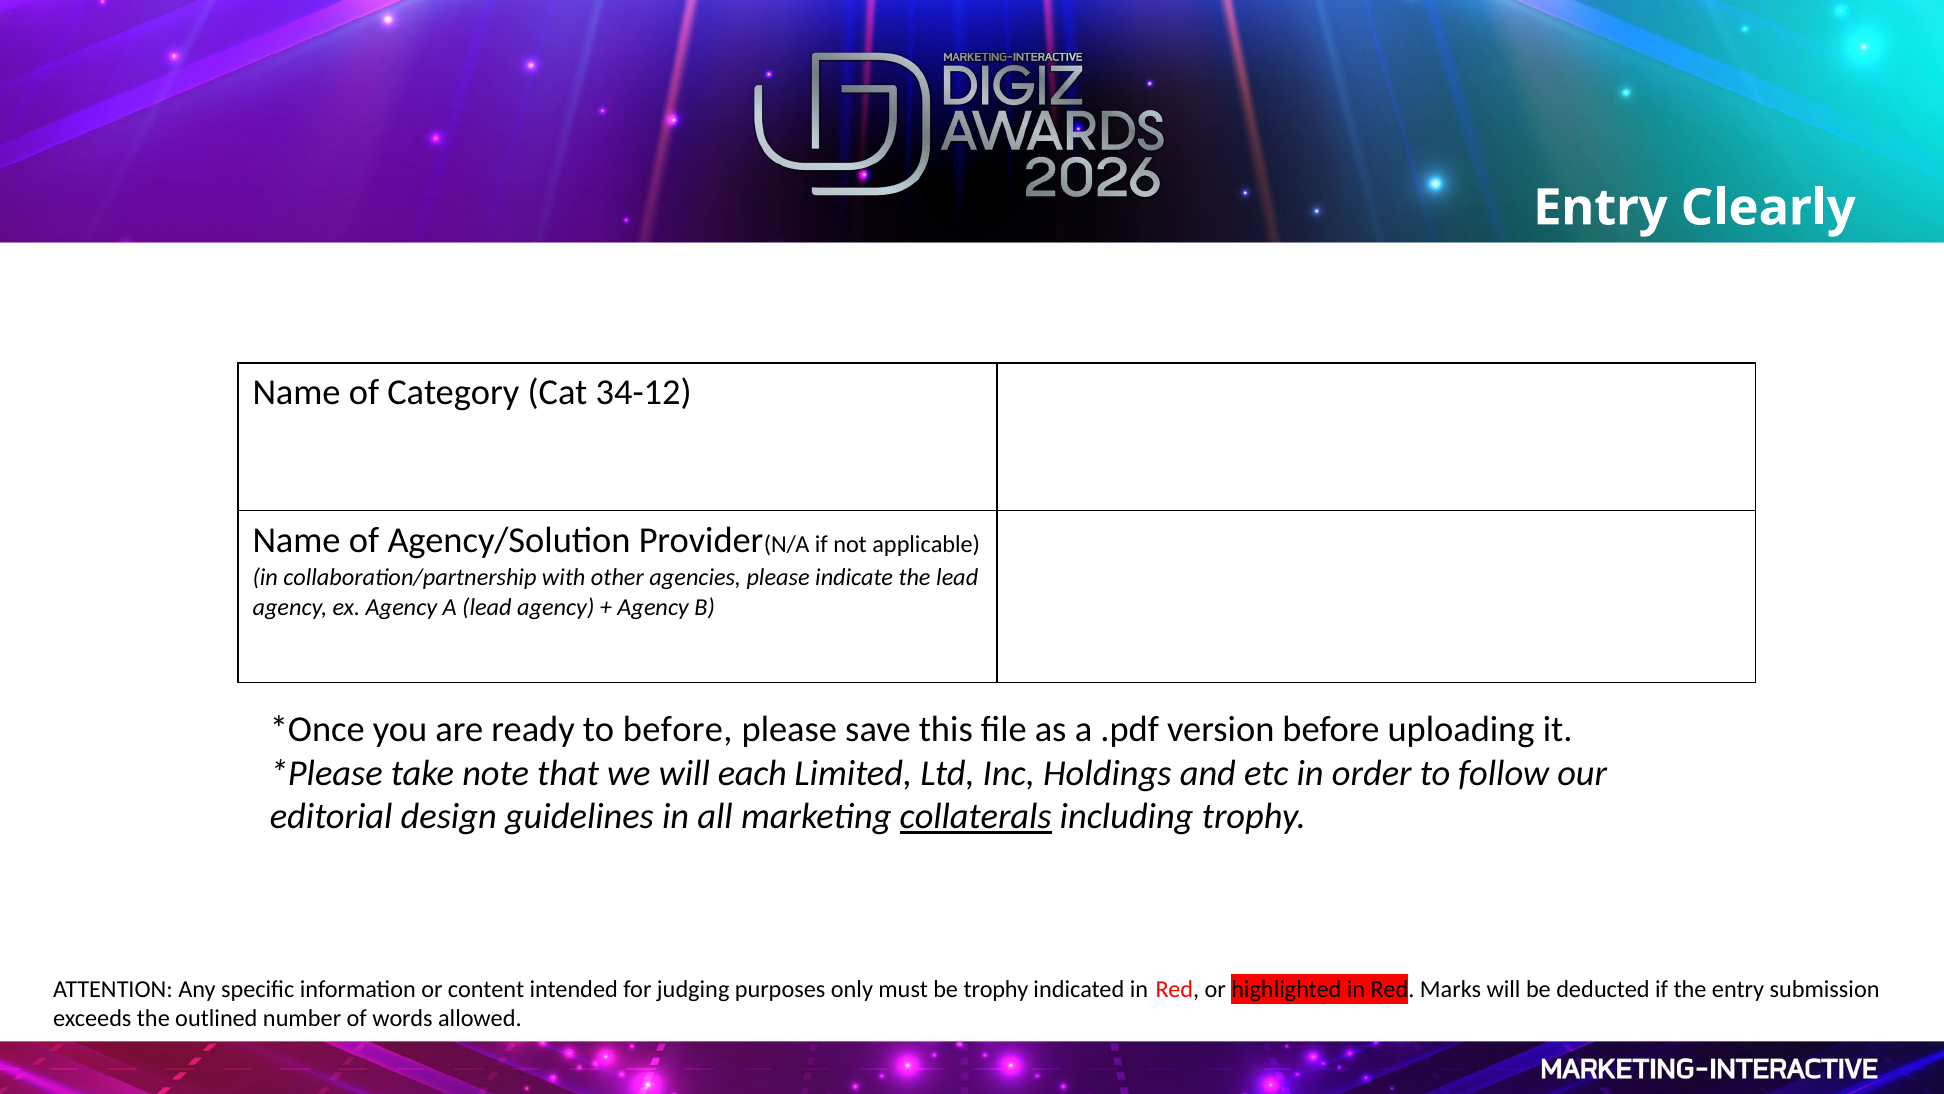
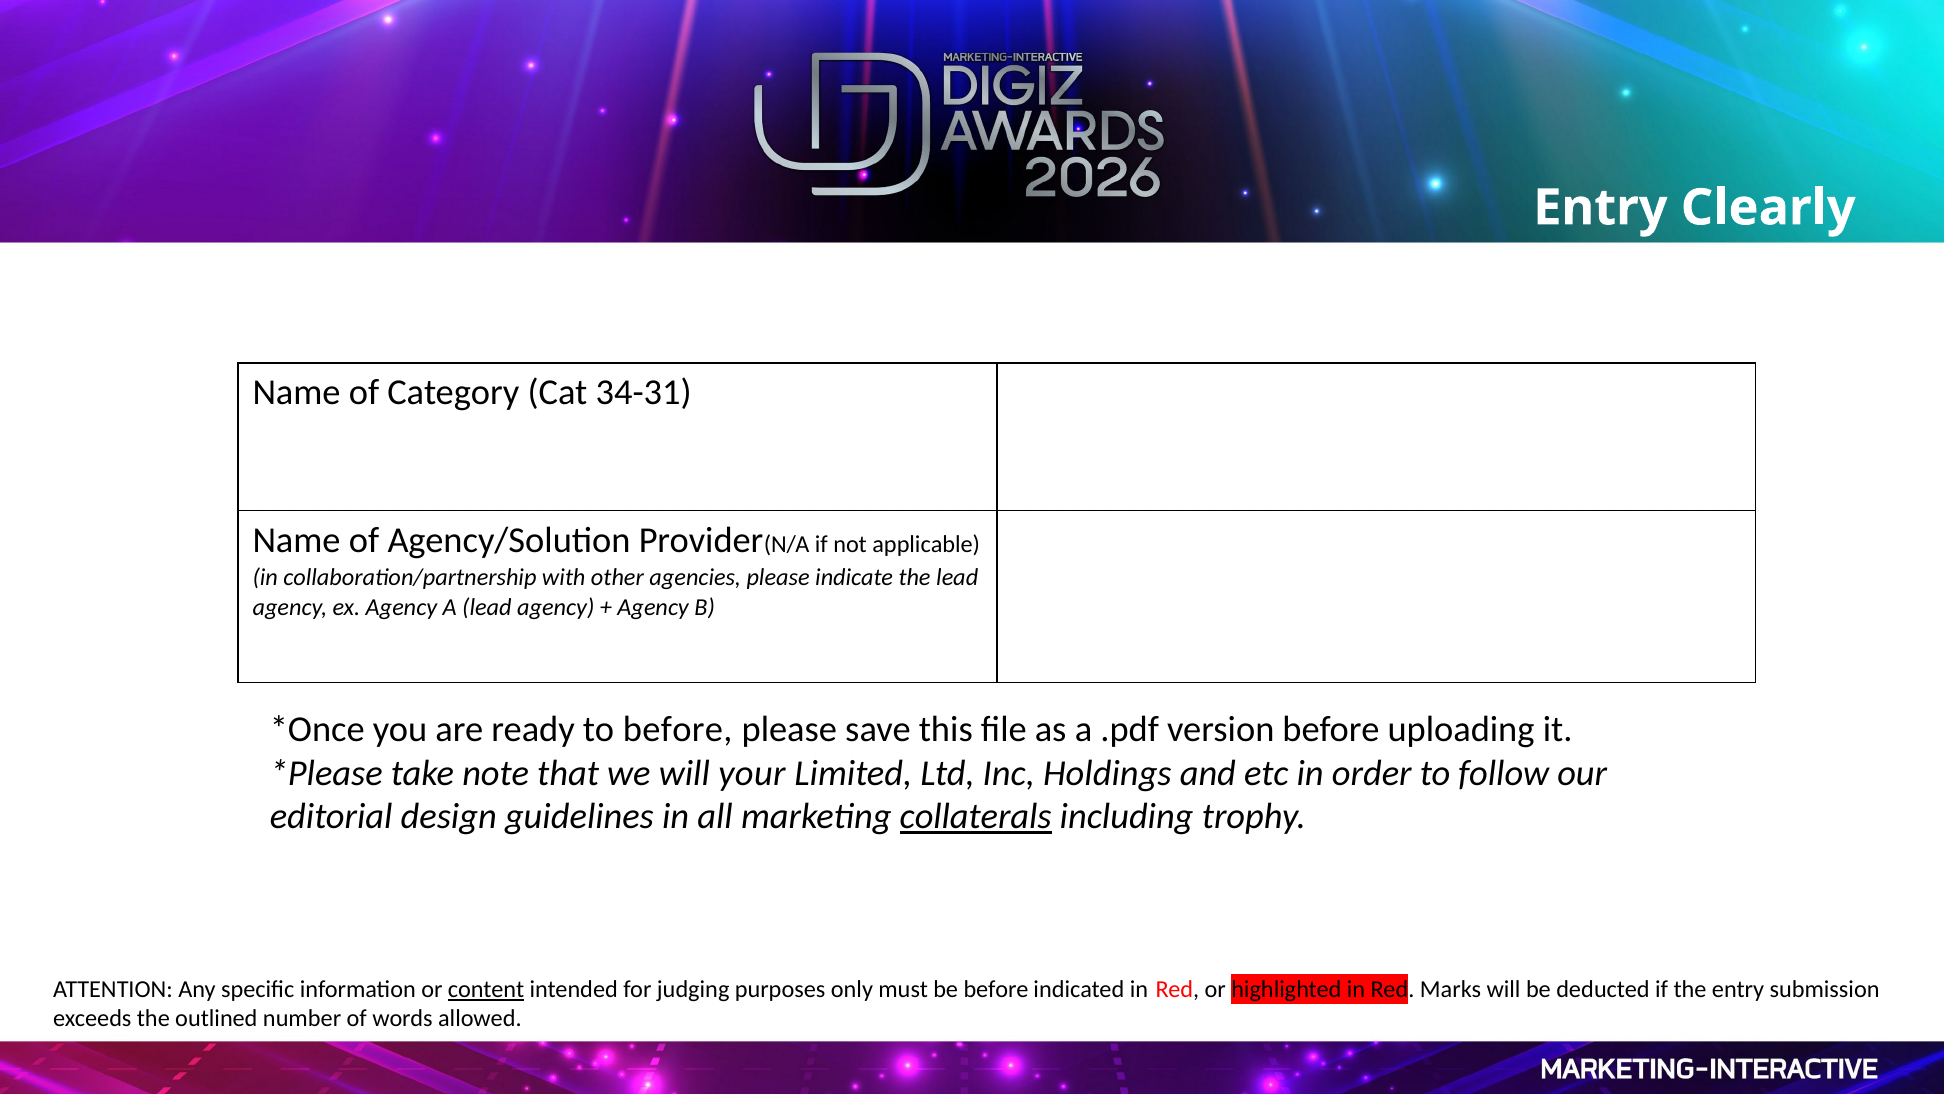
34-12: 34-12 -> 34-31 (644, 393)
each: each -> your (752, 773)
content underline: none -> present (486, 989)
be trophy: trophy -> before (996, 989)
